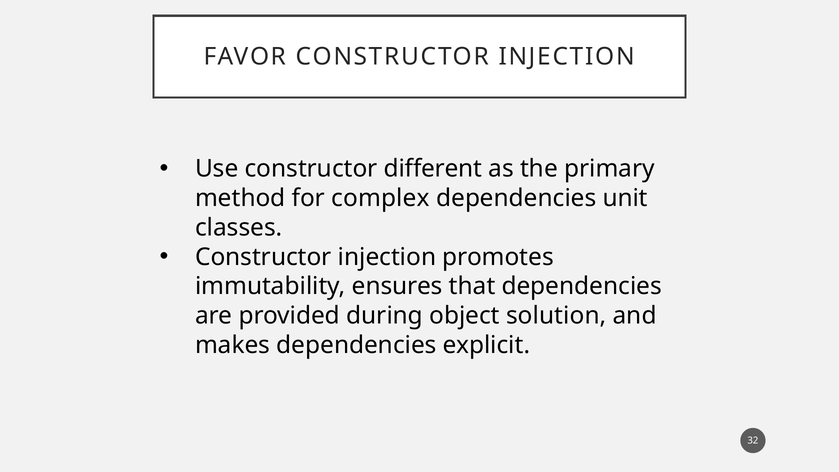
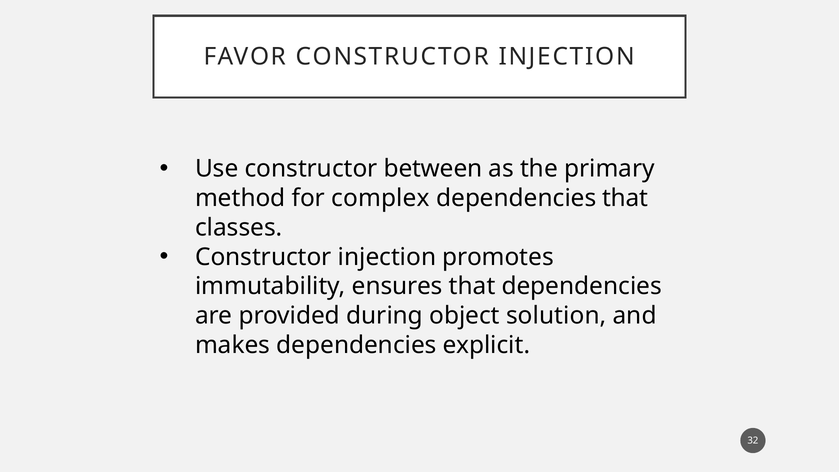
different: different -> between (433, 169)
dependencies unit: unit -> that (625, 198)
